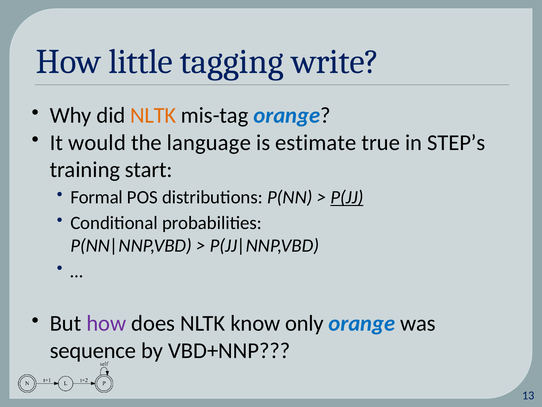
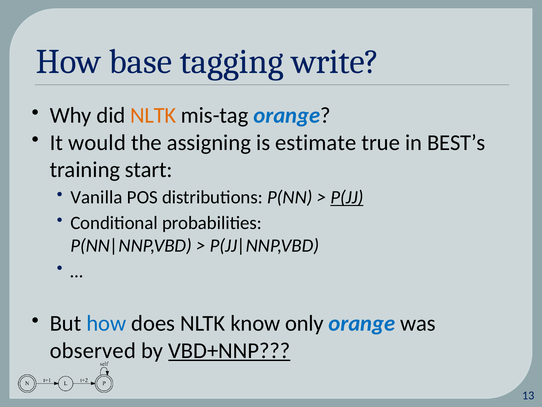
little: little -> base (140, 62)
language: language -> assigning (209, 142)
STEP’s: STEP’s -> BEST’s (456, 142)
Formal: Formal -> Vanilla (97, 197)
how colour: purple -> blue (106, 323)
sequence: sequence -> observed (93, 350)
VBD+NNP underline: none -> present (229, 350)
